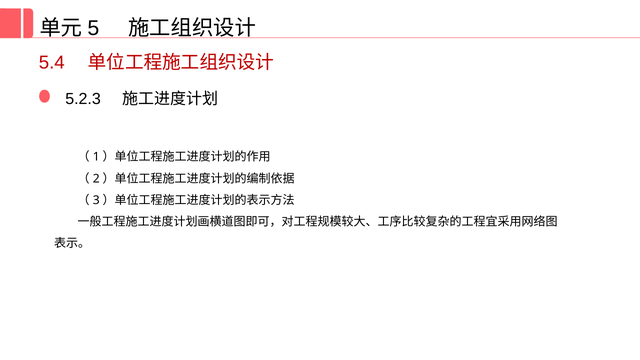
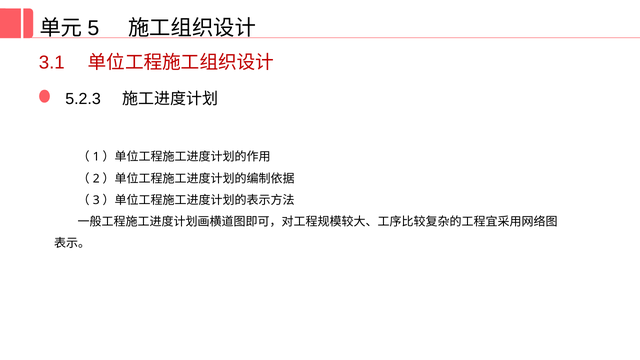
5.4: 5.4 -> 3.1 (52, 63)
